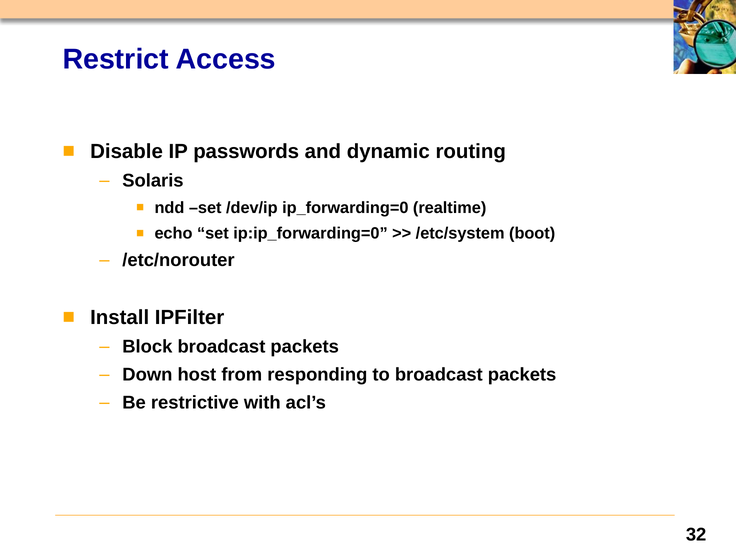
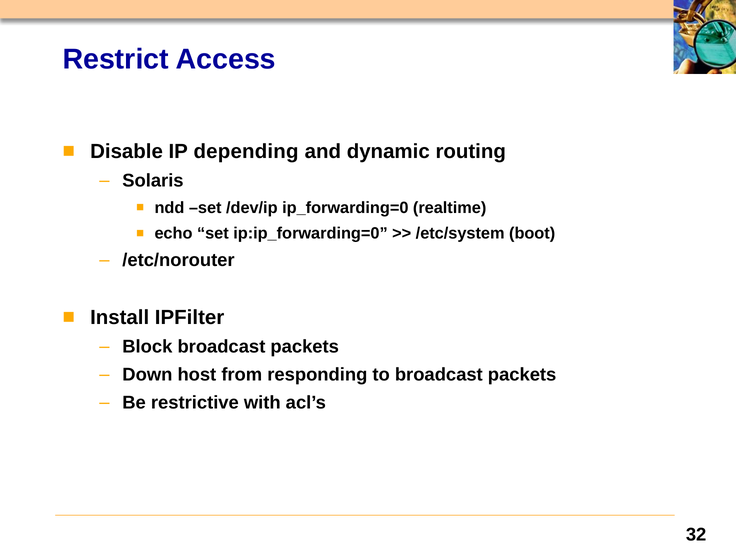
passwords: passwords -> depending (246, 152)
